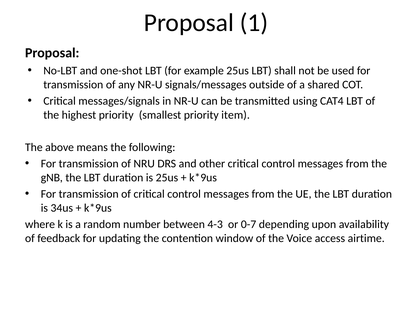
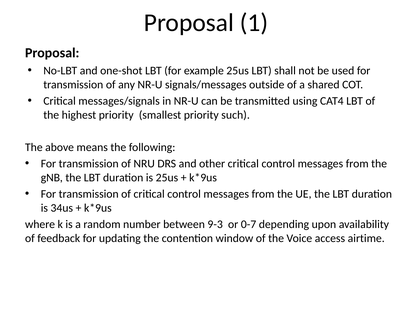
item: item -> such (236, 115)
4-3: 4-3 -> 9-3 (215, 224)
